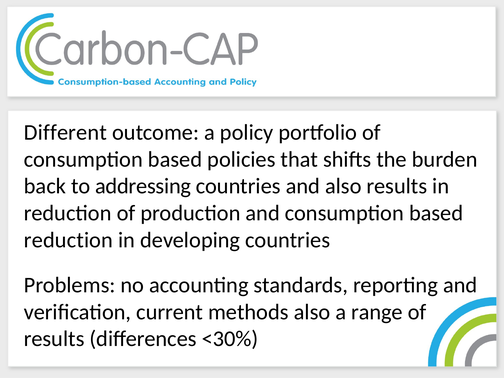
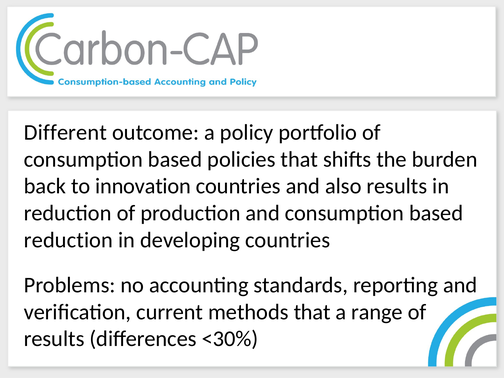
addressing: addressing -> innovation (143, 186)
methods also: also -> that (312, 312)
